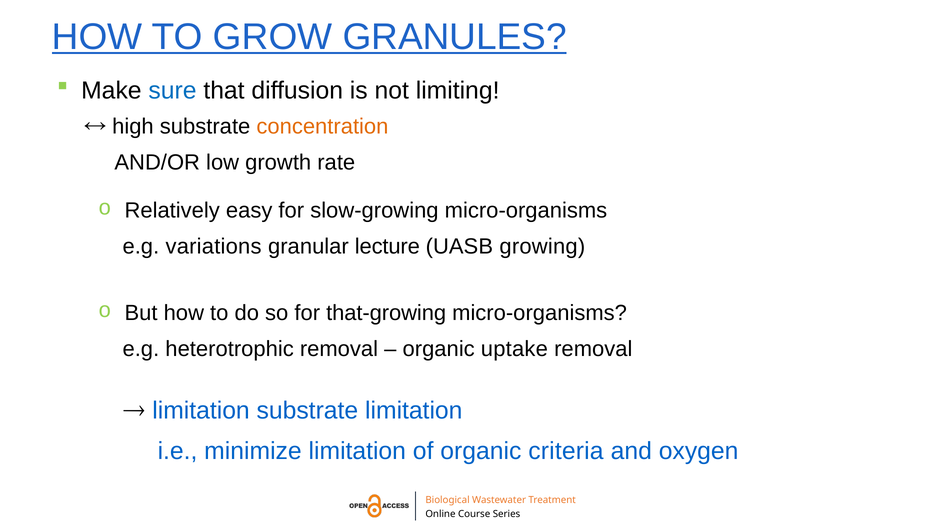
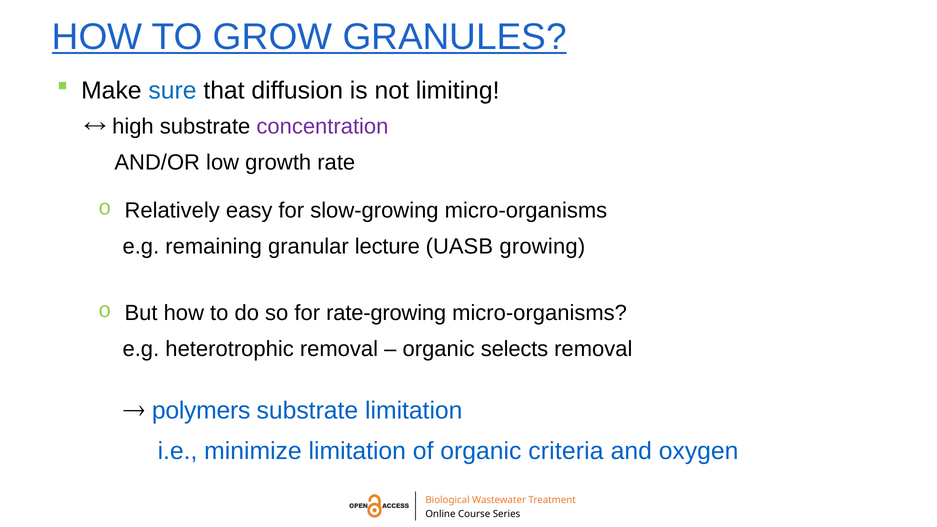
concentration colour: orange -> purple (322, 127)
variations: variations -> remaining (214, 246)
that-growing: that-growing -> rate-growing (386, 313)
uptake: uptake -> selects (515, 349)
limitation: limitation -> polymers (201, 411)
